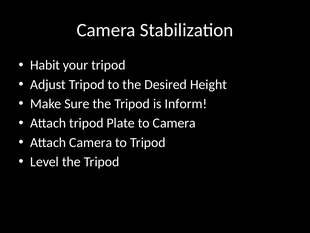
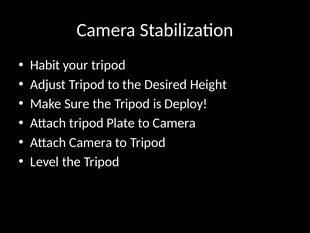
Inform: Inform -> Deploy (186, 104)
